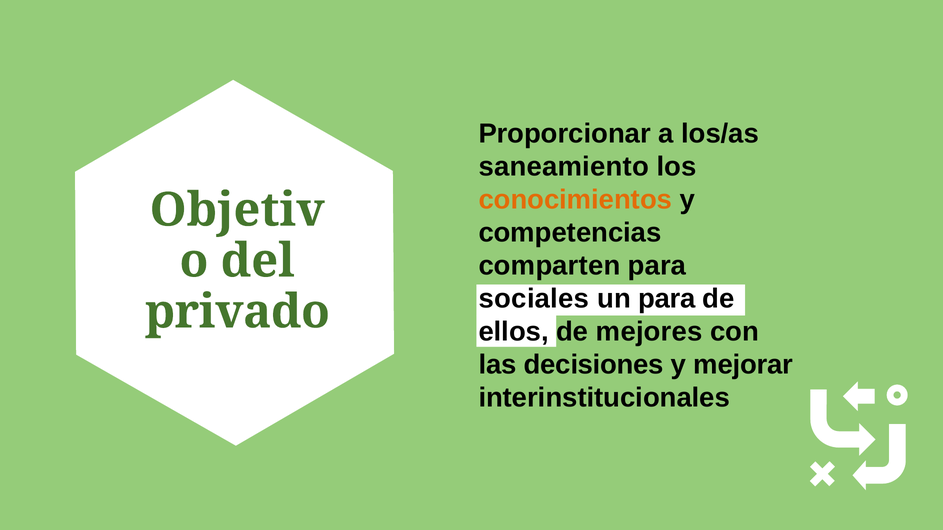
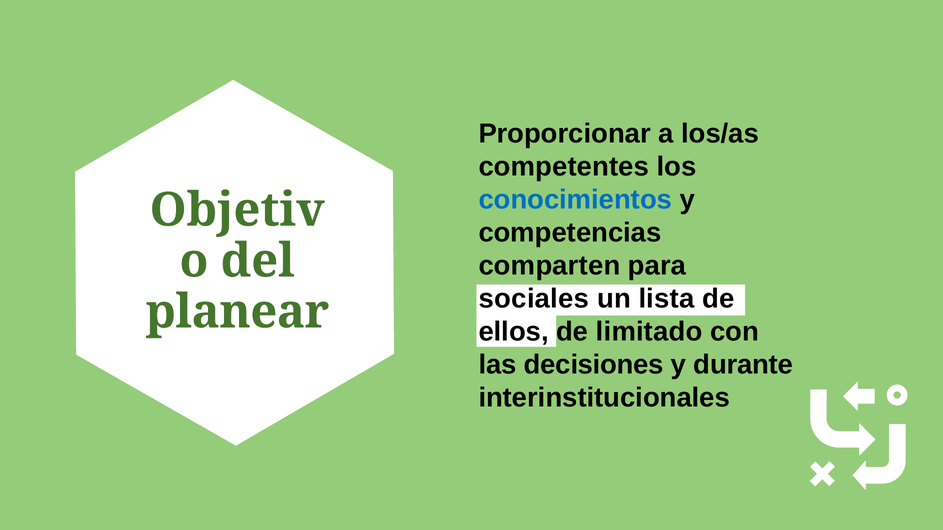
saneamiento: saneamiento -> competentes (564, 167)
conocimientos colour: orange -> blue (575, 200)
un para: para -> lista (667, 299)
privado: privado -> planear (237, 312)
mejores: mejores -> limitado (649, 332)
mejorar: mejorar -> durante (743, 365)
